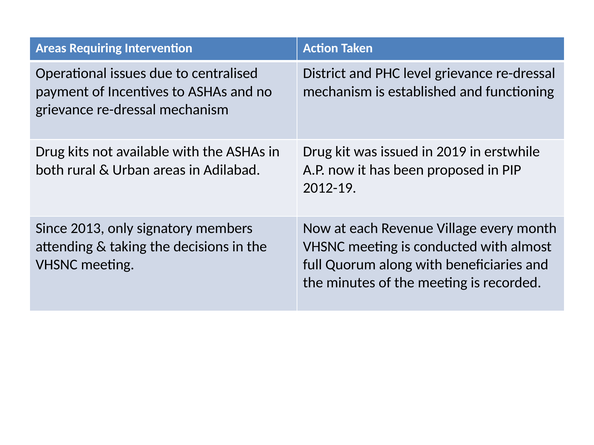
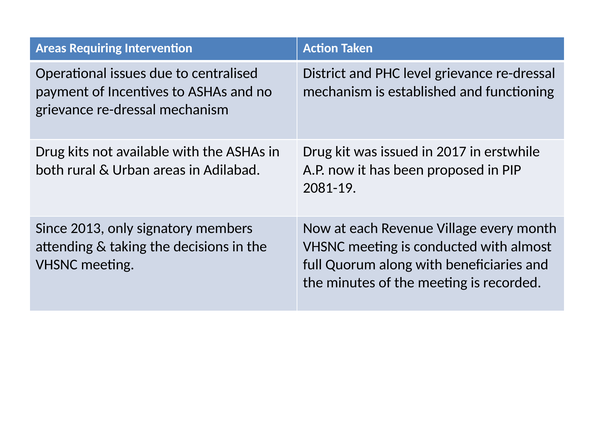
2019: 2019 -> 2017 (451, 152)
2012-19: 2012-19 -> 2081-19 (330, 188)
